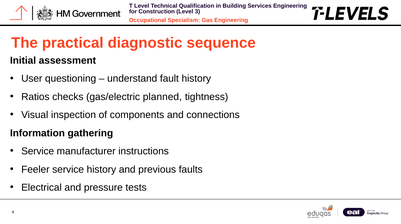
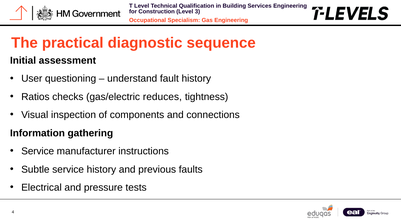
planned: planned -> reduces (162, 97)
Feeler: Feeler -> Subtle (35, 169)
